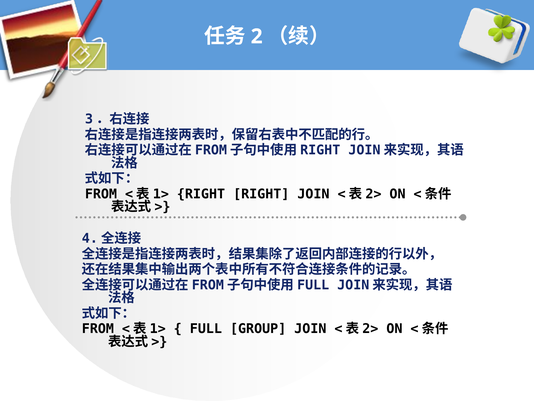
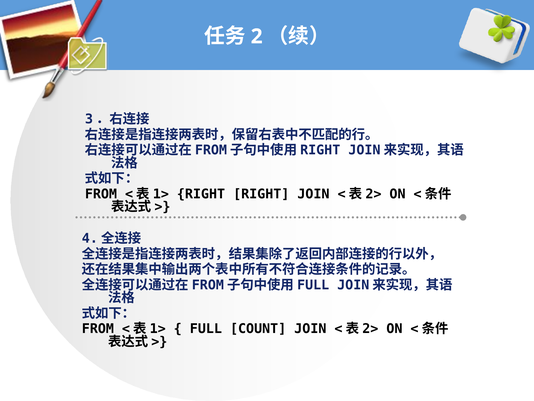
GROUP: GROUP -> COUNT (258, 328)
